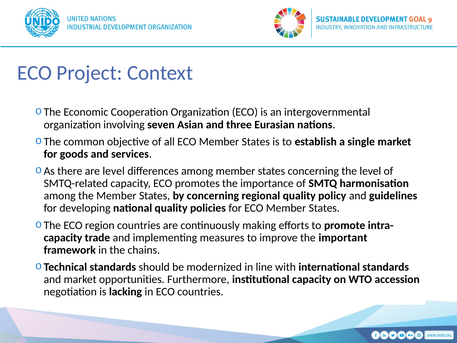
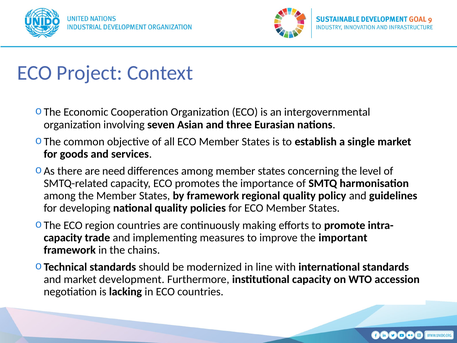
are level: level -> need (114, 171)
by concerning: concerning -> framework (213, 196)
opportunities: opportunities -> development (132, 279)
